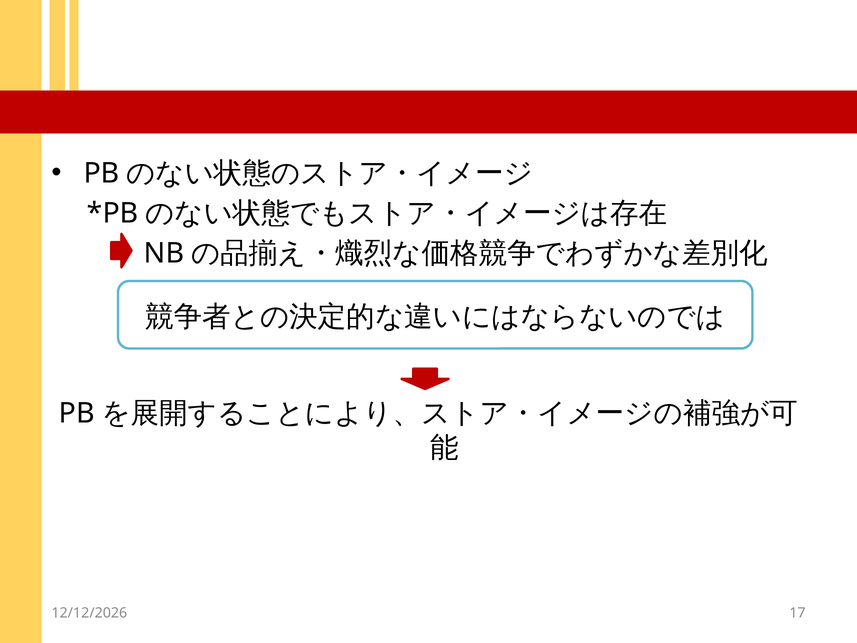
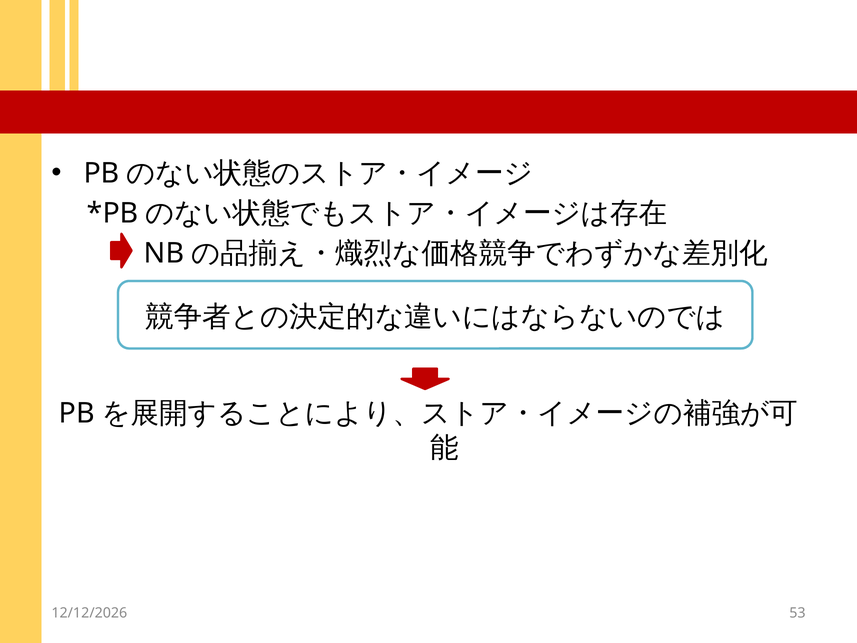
17: 17 -> 53 (797, 613)
